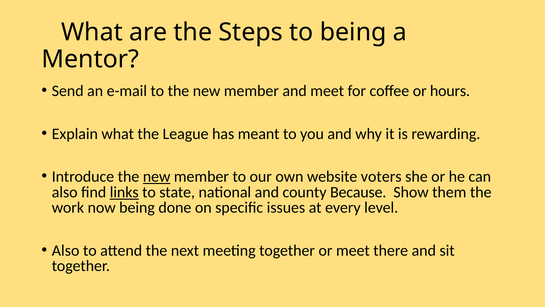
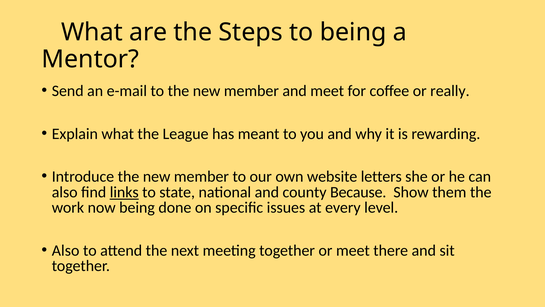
hours: hours -> really (450, 91)
new underline: present -> none (157, 176)
voters: voters -> letters (381, 176)
